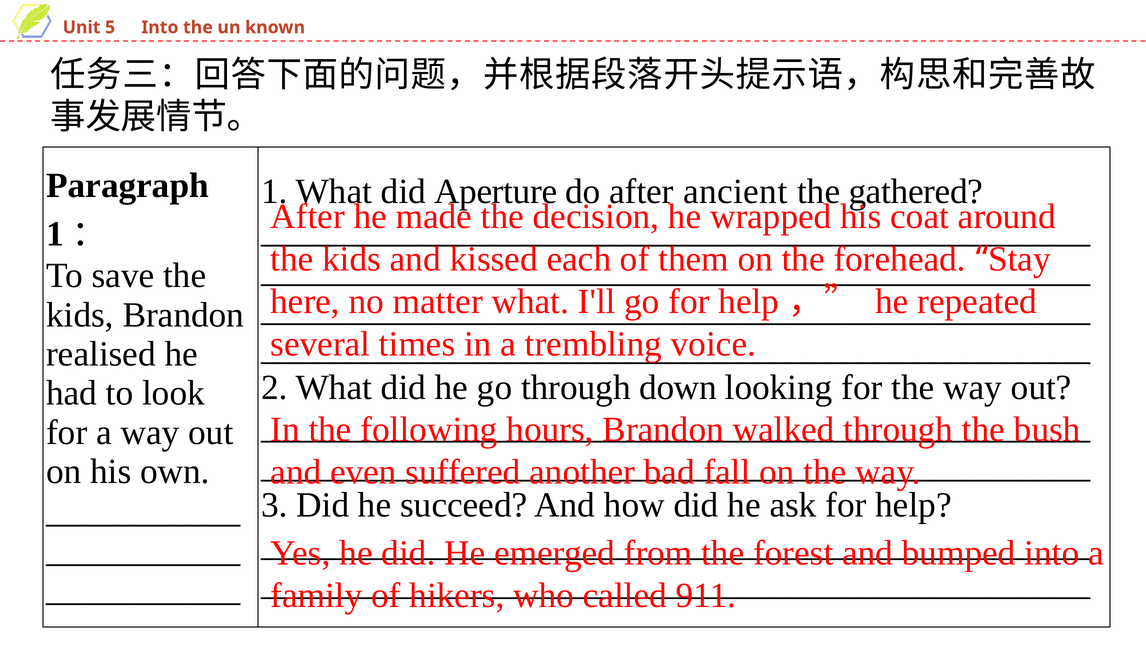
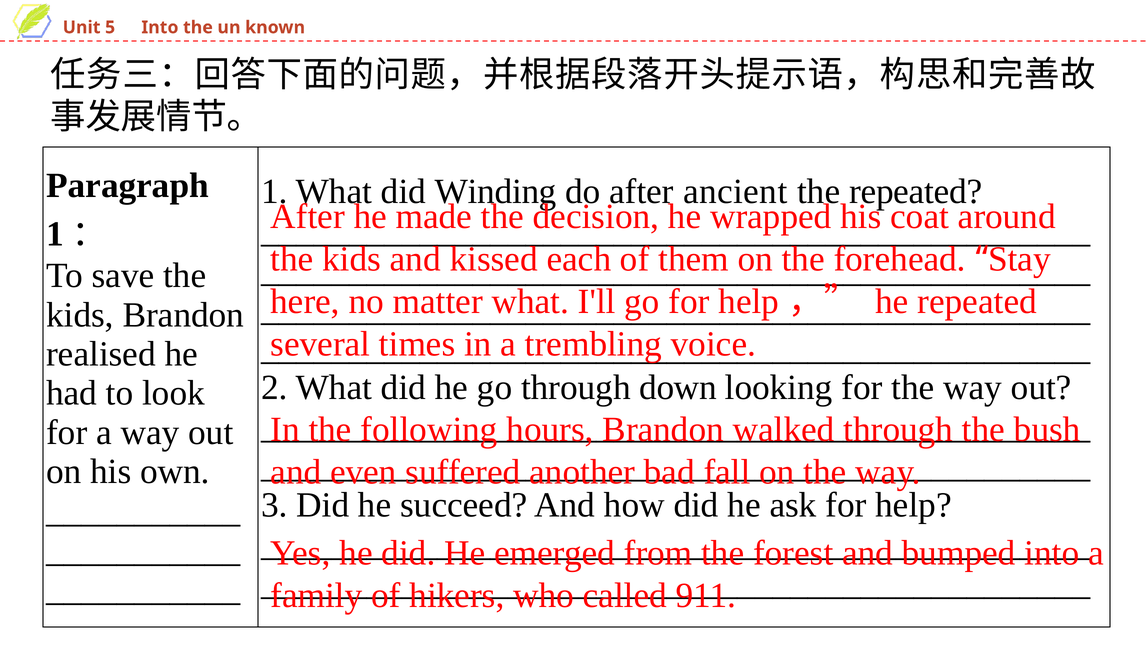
Aperture: Aperture -> Winding (496, 191)
the gathered: gathered -> repeated (916, 191)
